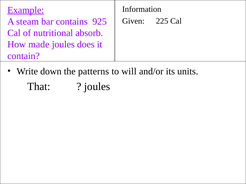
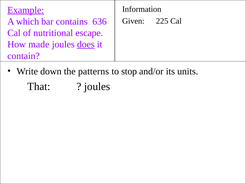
steam: steam -> which (28, 22)
925: 925 -> 636 (100, 22)
absorb: absorb -> escape (89, 33)
does underline: none -> present (86, 45)
will: will -> stop (129, 72)
